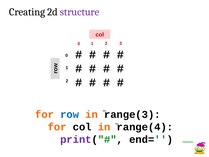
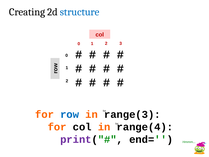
structure colour: purple -> blue (80, 12)
